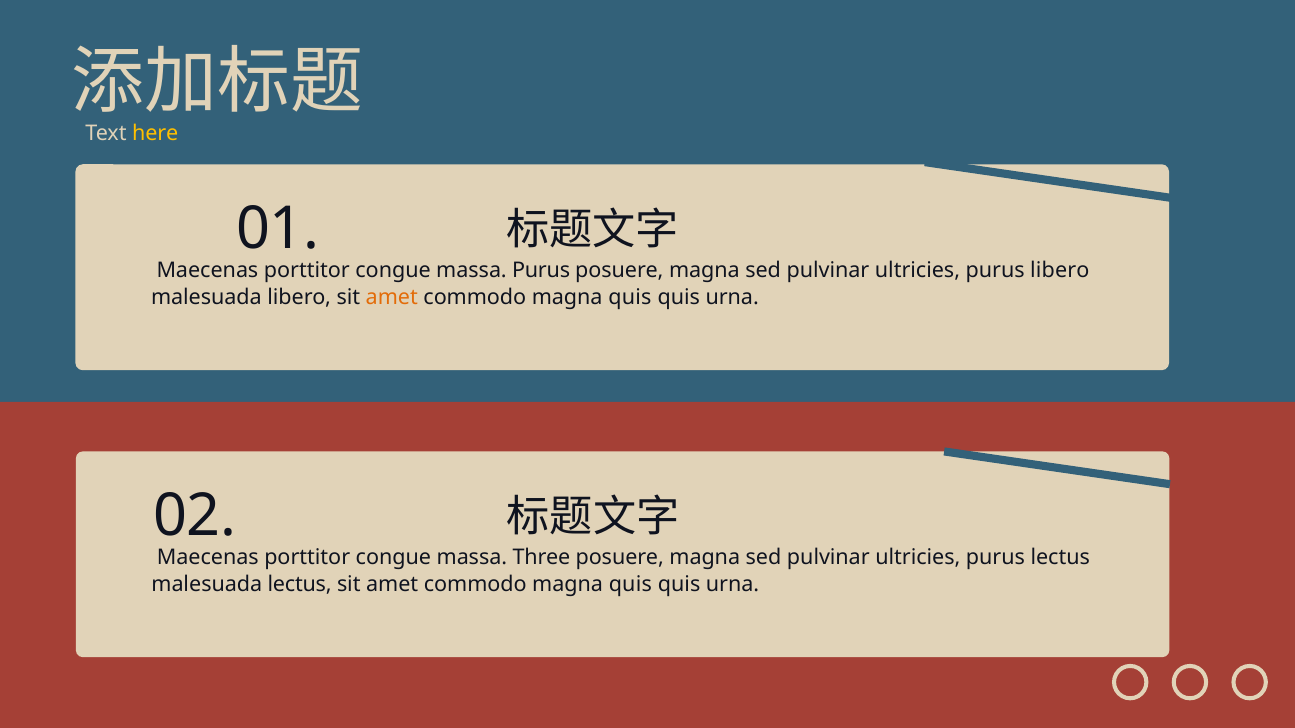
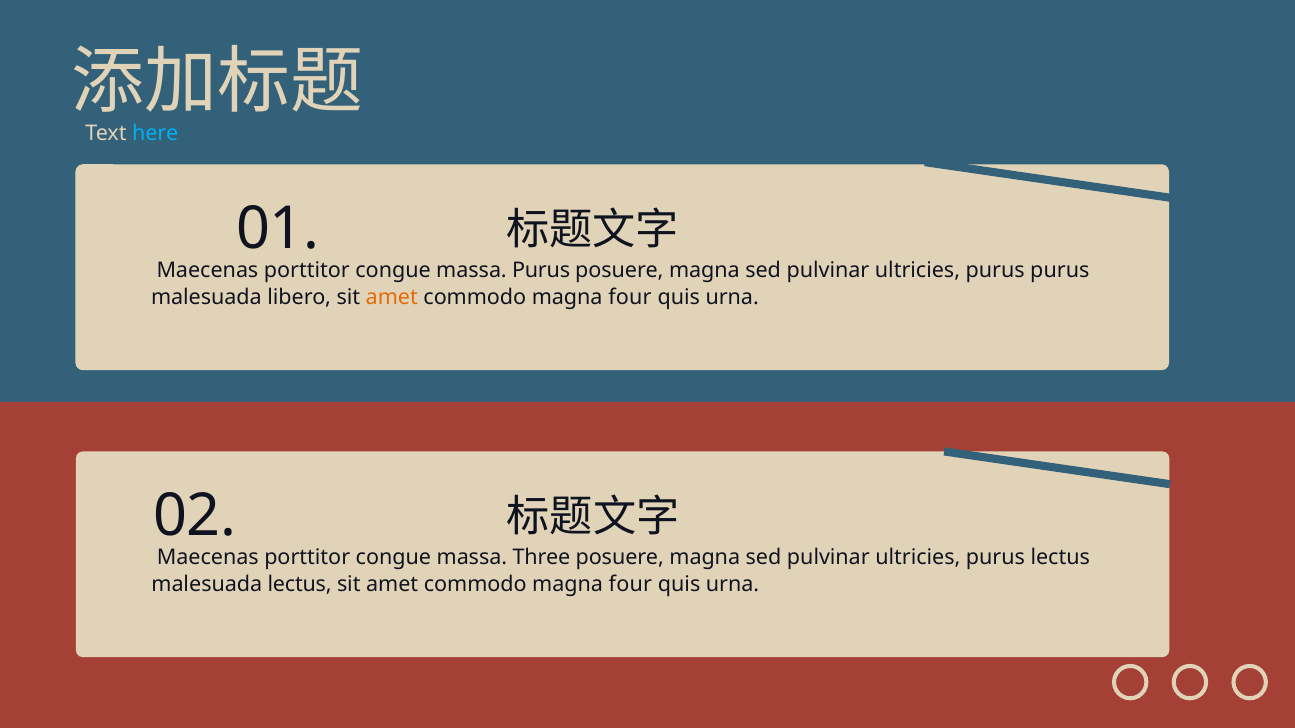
here colour: yellow -> light blue (155, 134)
purus libero: libero -> purus (1060, 270)
quis: quis -> four (630, 297)
quis: quis -> four (630, 584)
